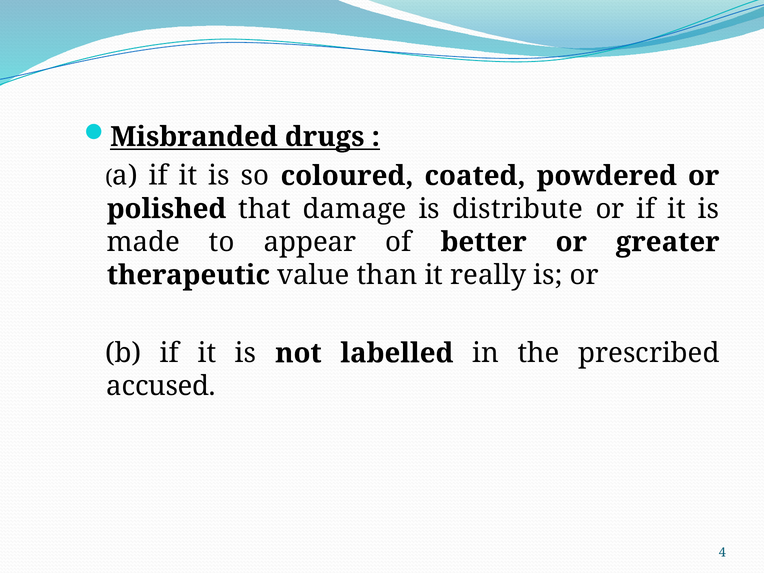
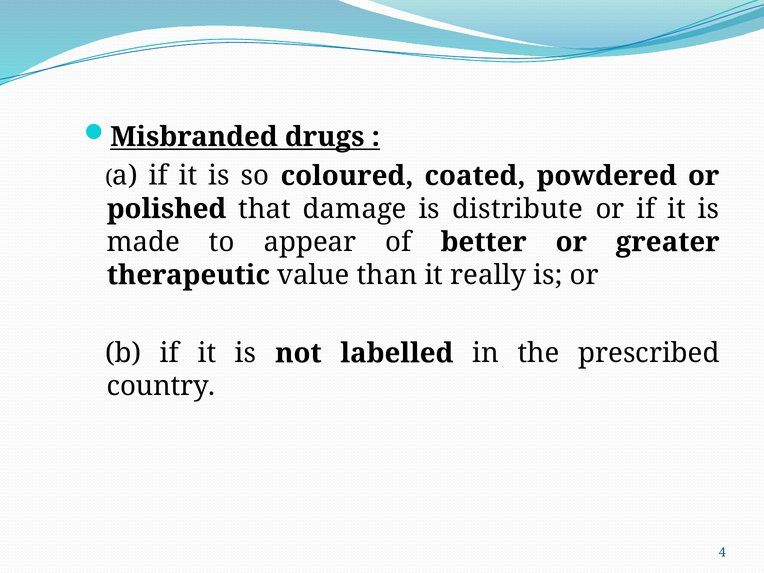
accused: accused -> country (161, 386)
